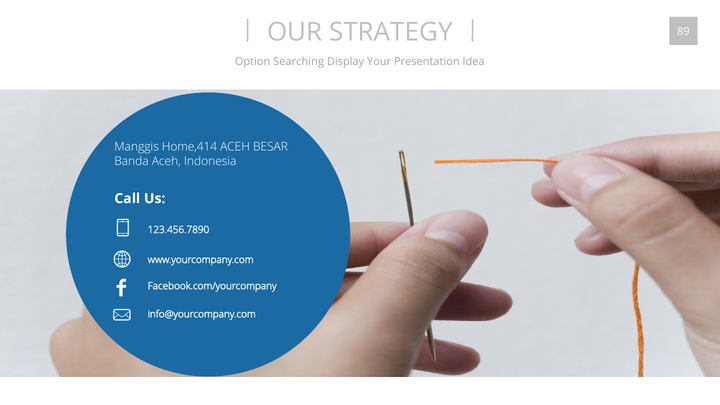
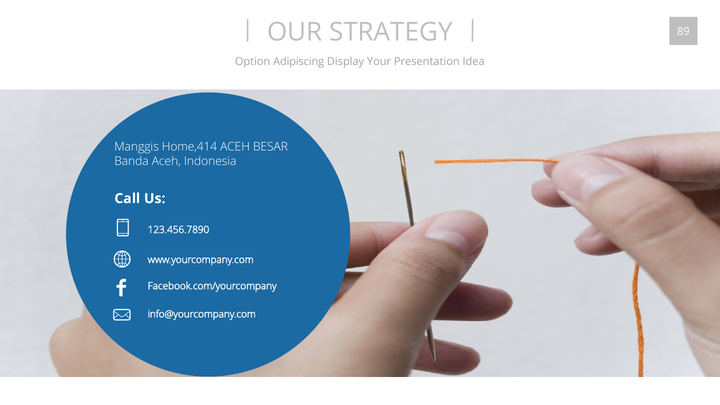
Searching: Searching -> Adipiscing (299, 62)
